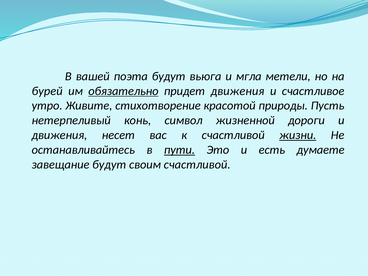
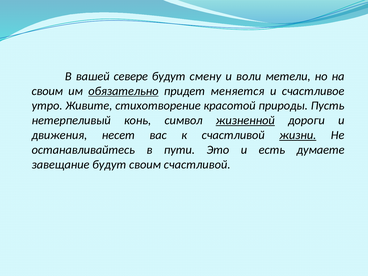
поэта: поэта -> севере (131, 76)
вьюга: вьюга -> смену (205, 76)
мгла: мгла -> воли (249, 76)
бурей: бурей -> своим (47, 91)
придет движения: движения -> меняется (237, 91)
жизненной underline: none -> present (245, 120)
пути underline: present -> none (179, 150)
